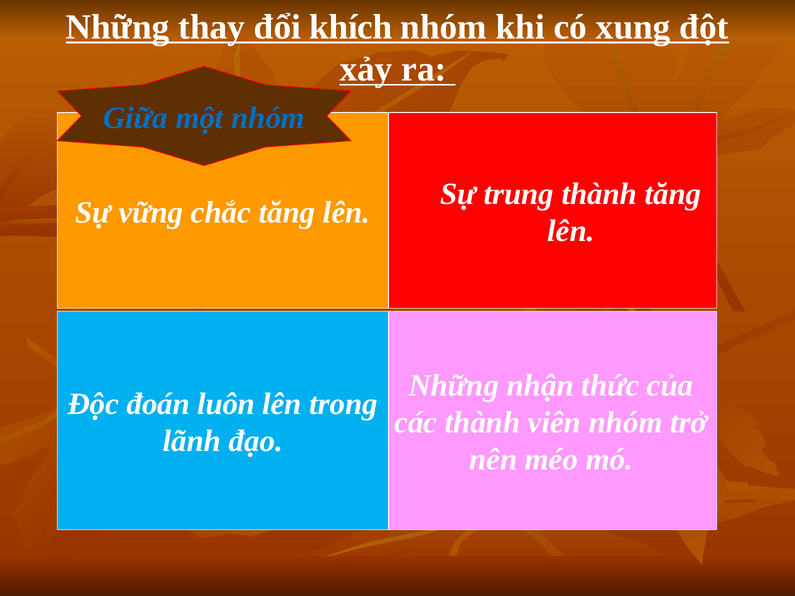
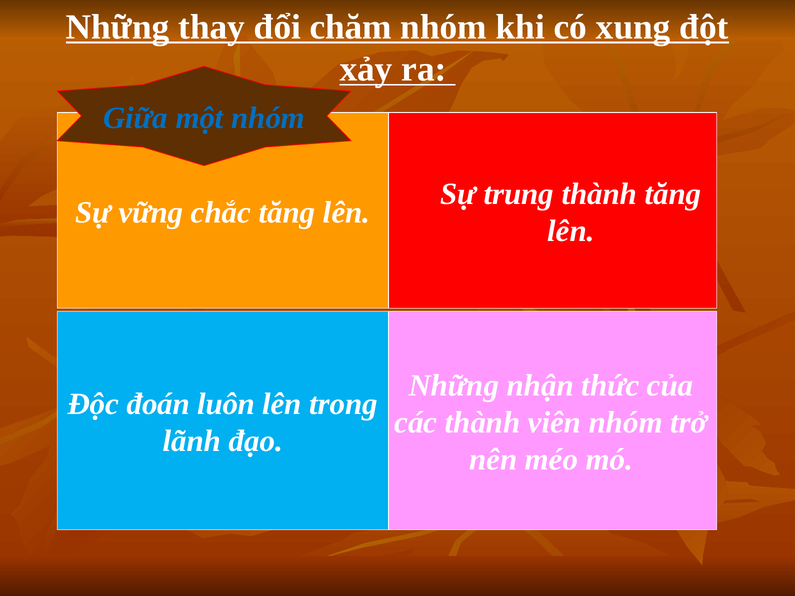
khích: khích -> chăm (351, 27)
